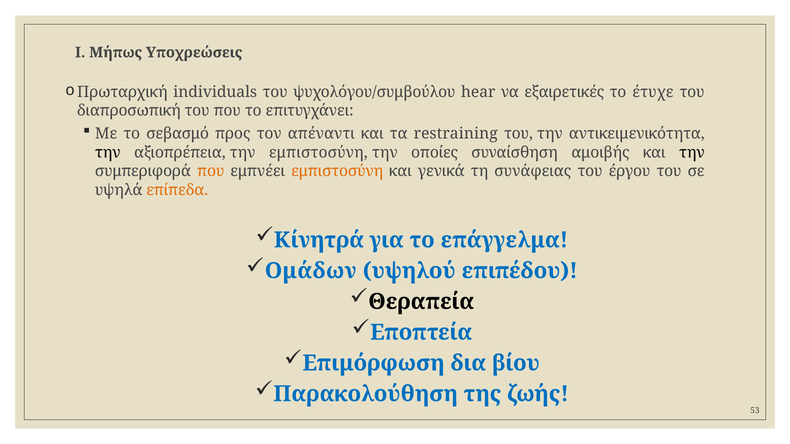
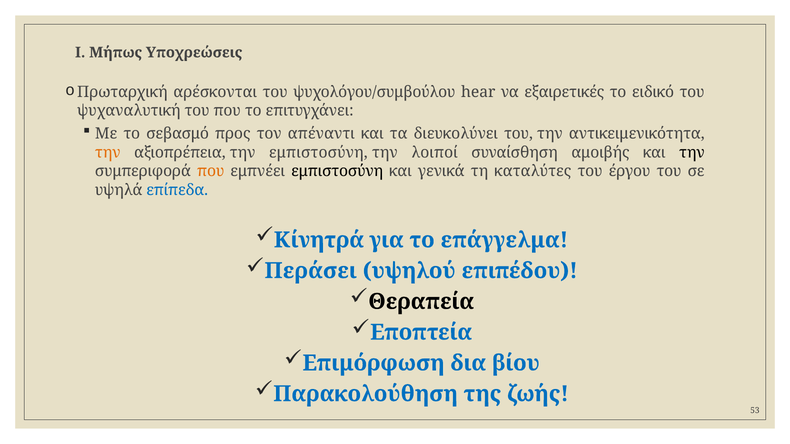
individuals: individuals -> αρέσκονται (215, 92)
έτυχε: έτυχε -> ειδικό (653, 92)
διαπροσωπική: διαπροσωπική -> ψυχαναλυτική (129, 111)
restraining: restraining -> διευκολύνει (456, 134)
την colour: black -> orange (108, 153)
οποίες: οποίες -> λοιποί (434, 153)
εμπιστοσύνη colour: orange -> black (337, 171)
συνάφειας: συνάφειας -> καταλύτες (533, 171)
επίπεδα colour: orange -> blue (177, 190)
Ομάδων: Ομάδων -> Περάσει (311, 271)
